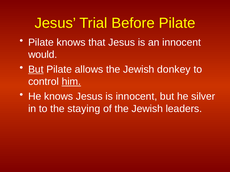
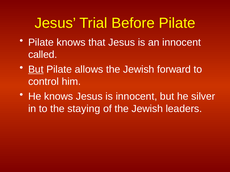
would: would -> called (43, 55)
donkey: donkey -> forward (174, 70)
him underline: present -> none (71, 82)
